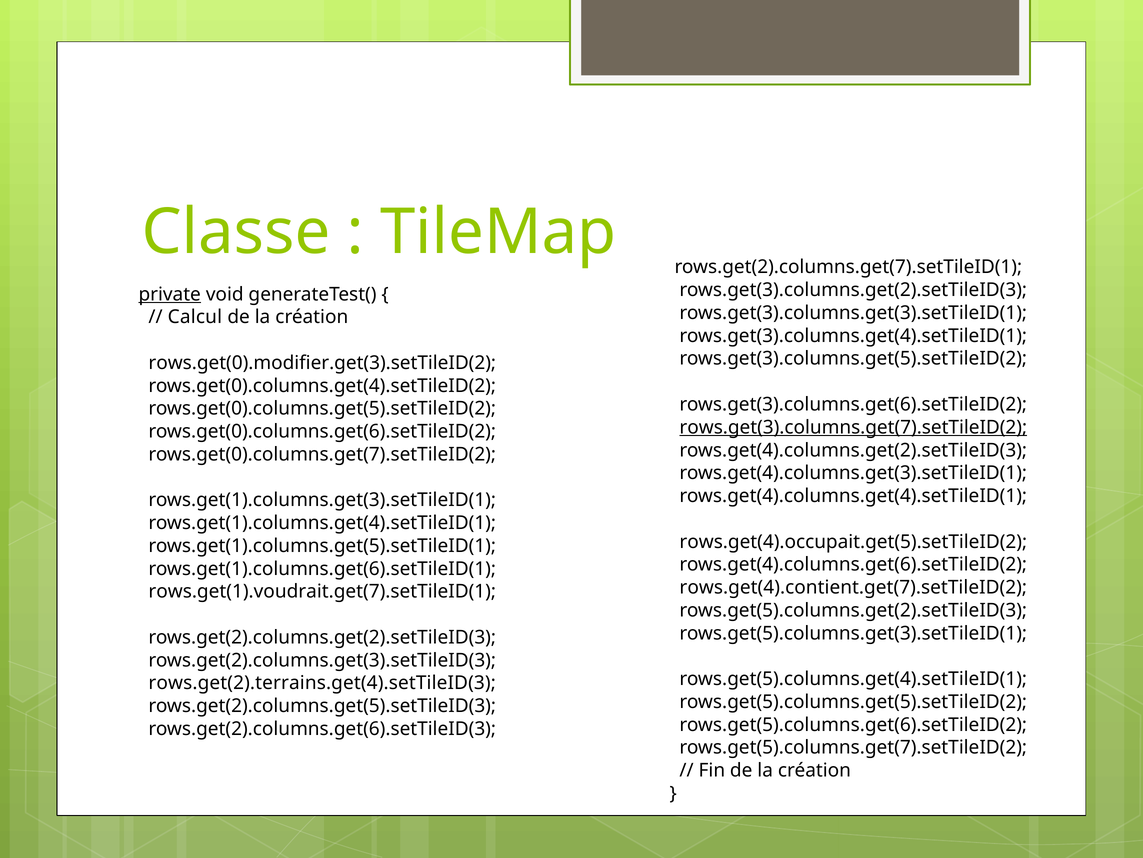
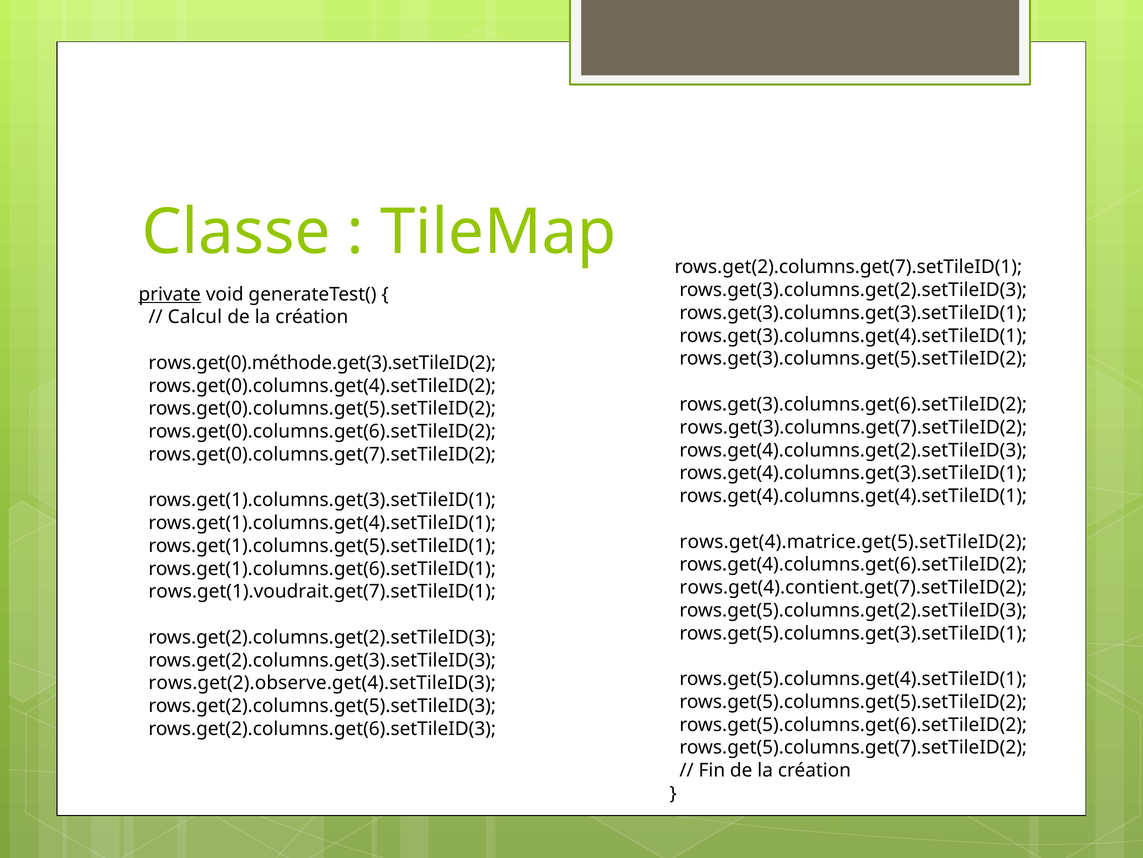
rows.get(0).modifier.get(3).setTileID(2: rows.get(0).modifier.get(3).setTileID(2 -> rows.get(0).méthode.get(3).setTileID(2 (322, 363)
rows.get(3).columns.get(7).setTileID(2 underline: present -> none (853, 427)
rows.get(4).occupait.get(5).setTileID(2: rows.get(4).occupait.get(5).setTileID(2 -> rows.get(4).matrice.get(5).setTileID(2 (853, 541)
rows.get(2).terrains.get(4).setTileID(3: rows.get(2).terrains.get(4).setTileID(3 -> rows.get(2).observe.get(4).setTileID(3 (322, 683)
